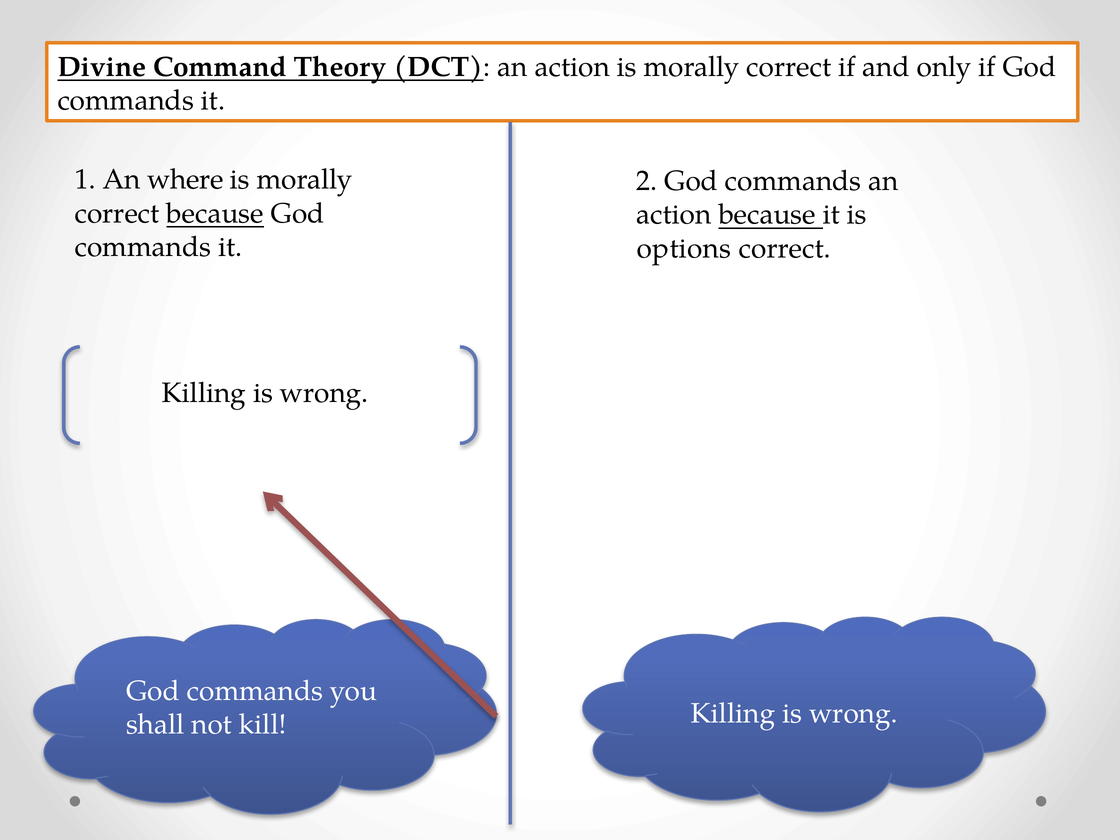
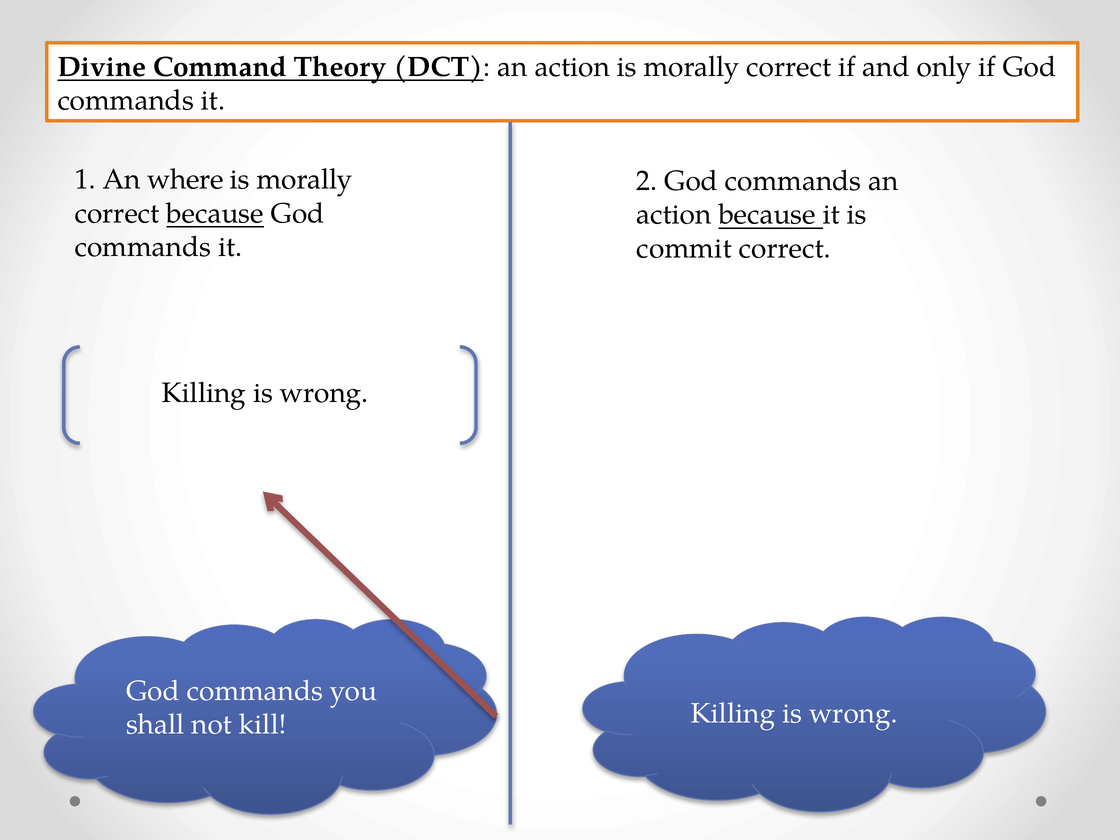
options: options -> commit (684, 248)
